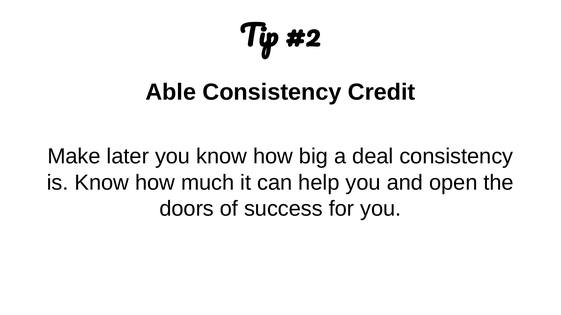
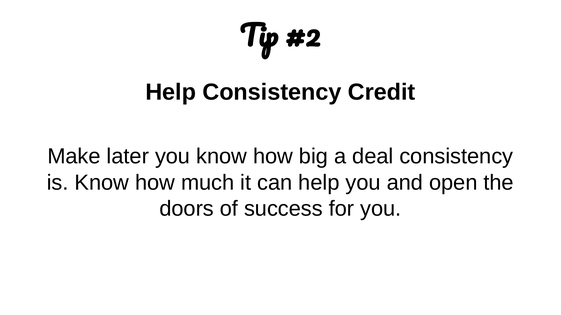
Able: Able -> Help (171, 92)
